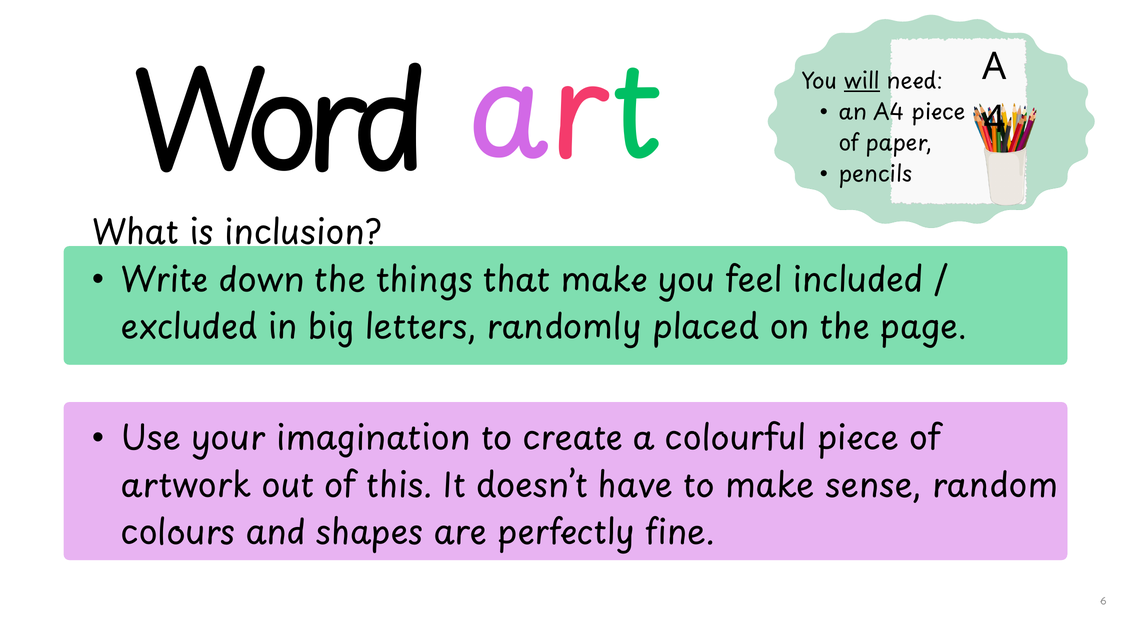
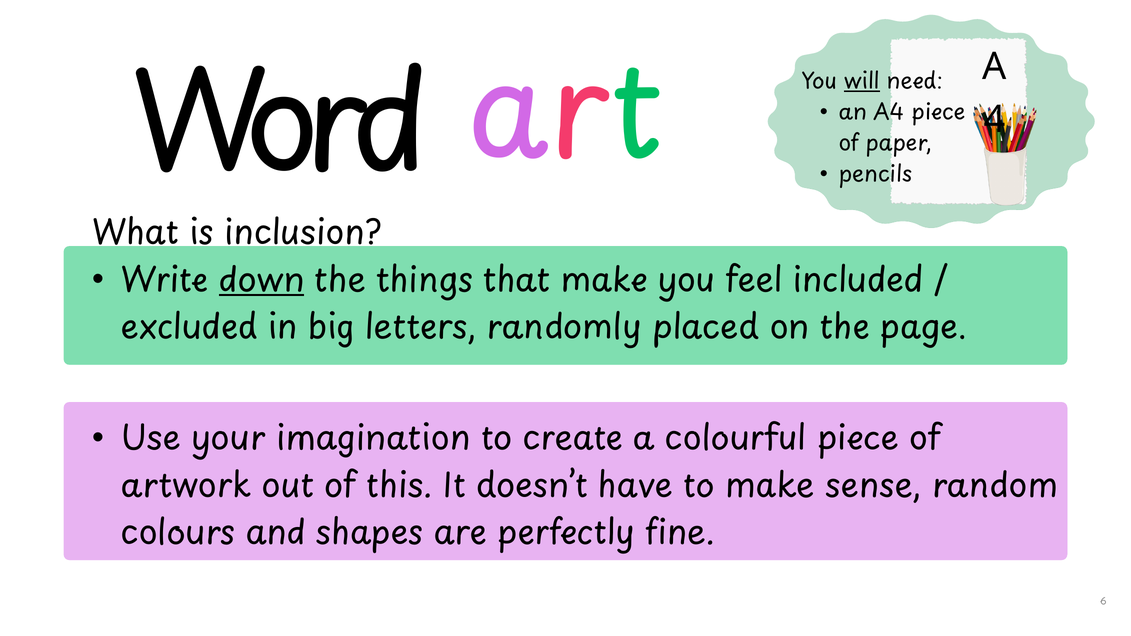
down underline: none -> present (262, 281)
